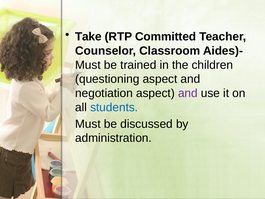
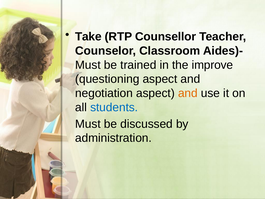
Committed: Committed -> Counsellor (166, 37)
children: children -> improve (212, 65)
and colour: purple -> orange (188, 93)
